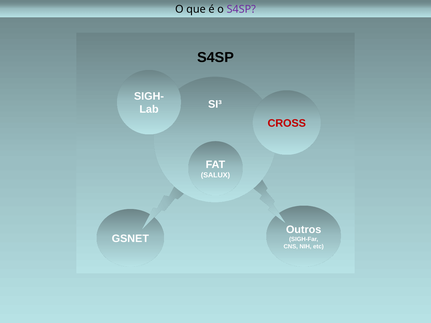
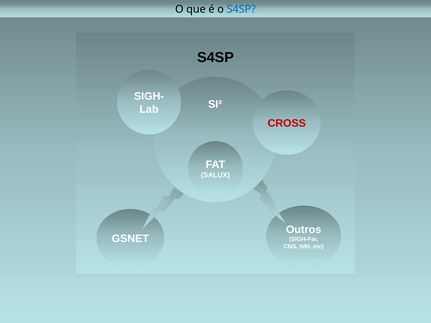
S4SP colour: purple -> blue (241, 9)
